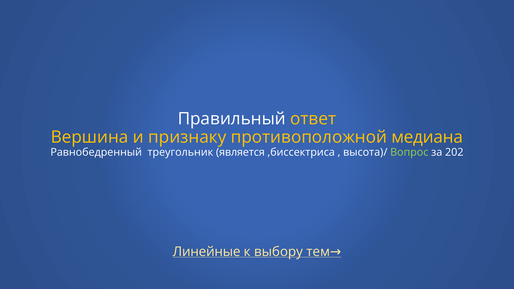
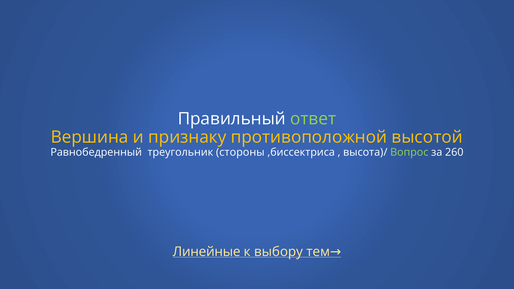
ответ colour: yellow -> light green (313, 119)
медиана: медиана -> высотой (427, 137)
является: является -> стороны (240, 152)
202: 202 -> 260 (454, 152)
